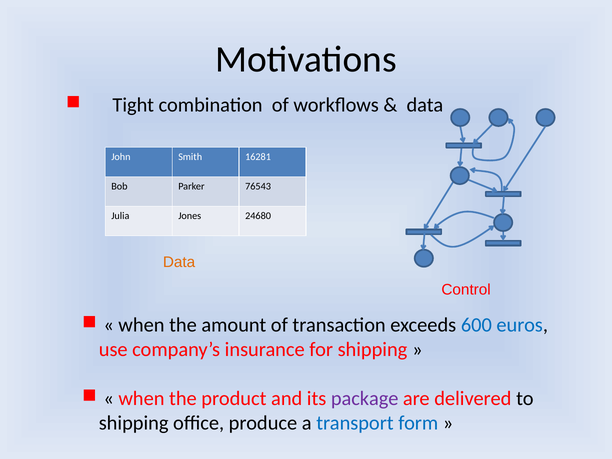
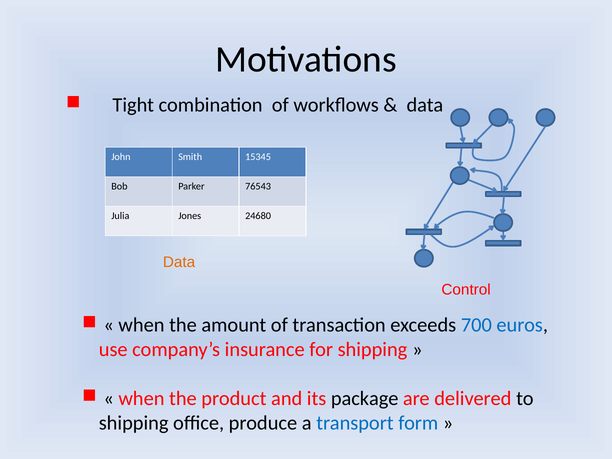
16281: 16281 -> 15345 (258, 157)
600: 600 -> 700 (476, 325)
package colour: purple -> black (365, 399)
